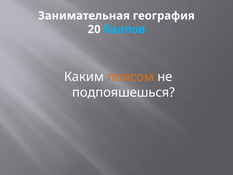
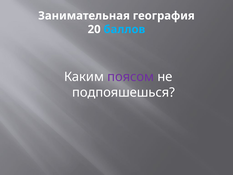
поясом colour: orange -> purple (131, 77)
